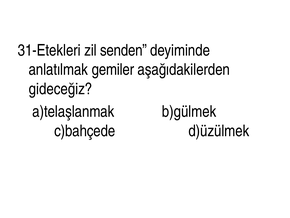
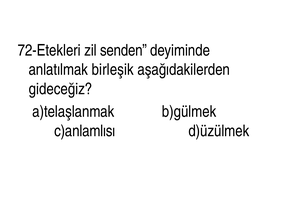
31-Etekleri: 31-Etekleri -> 72-Etekleri (49, 50)
gemiler: gemiler -> birleşik (113, 70)
c)bahçede: c)bahçede -> c)anlamlısı (85, 131)
